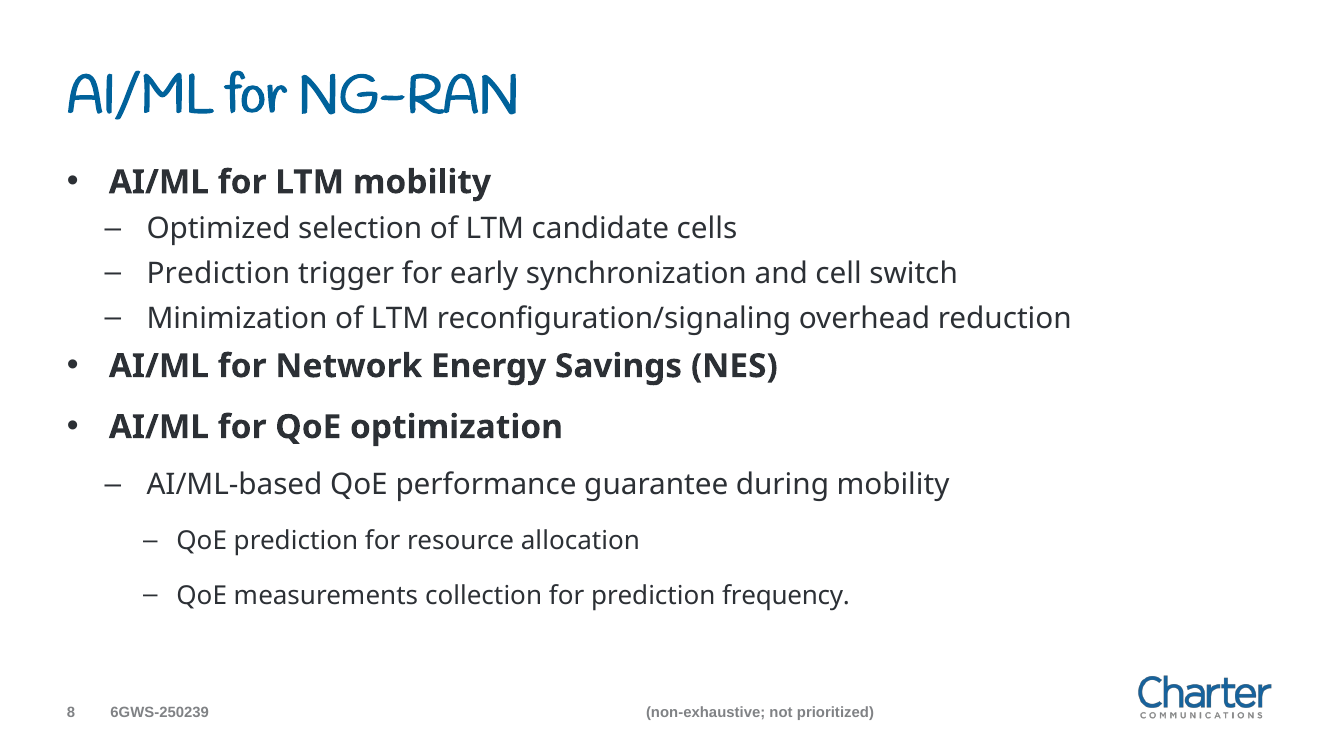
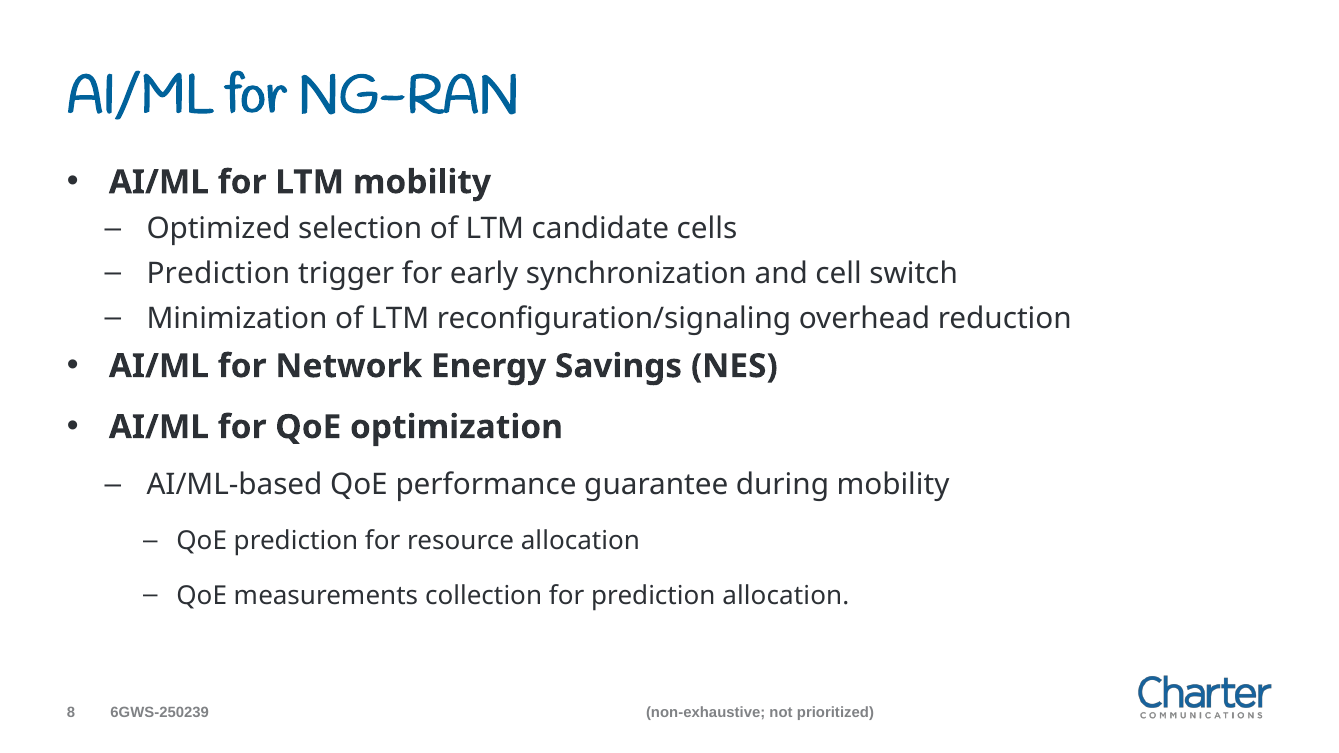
prediction frequency: frequency -> allocation (786, 596)
